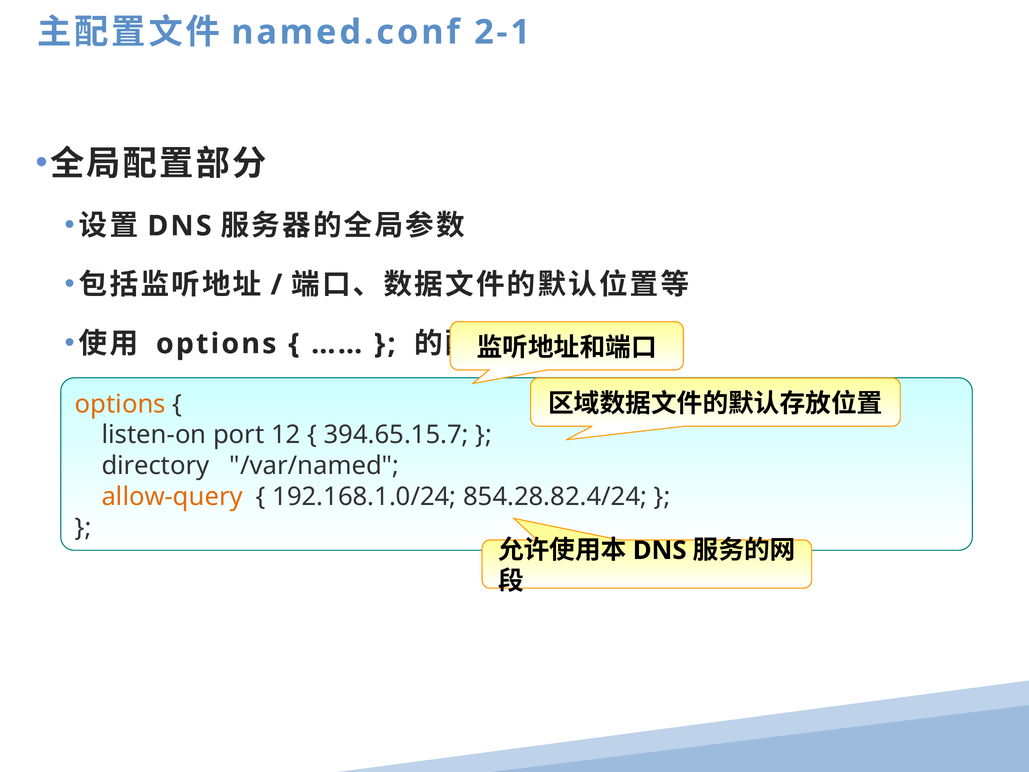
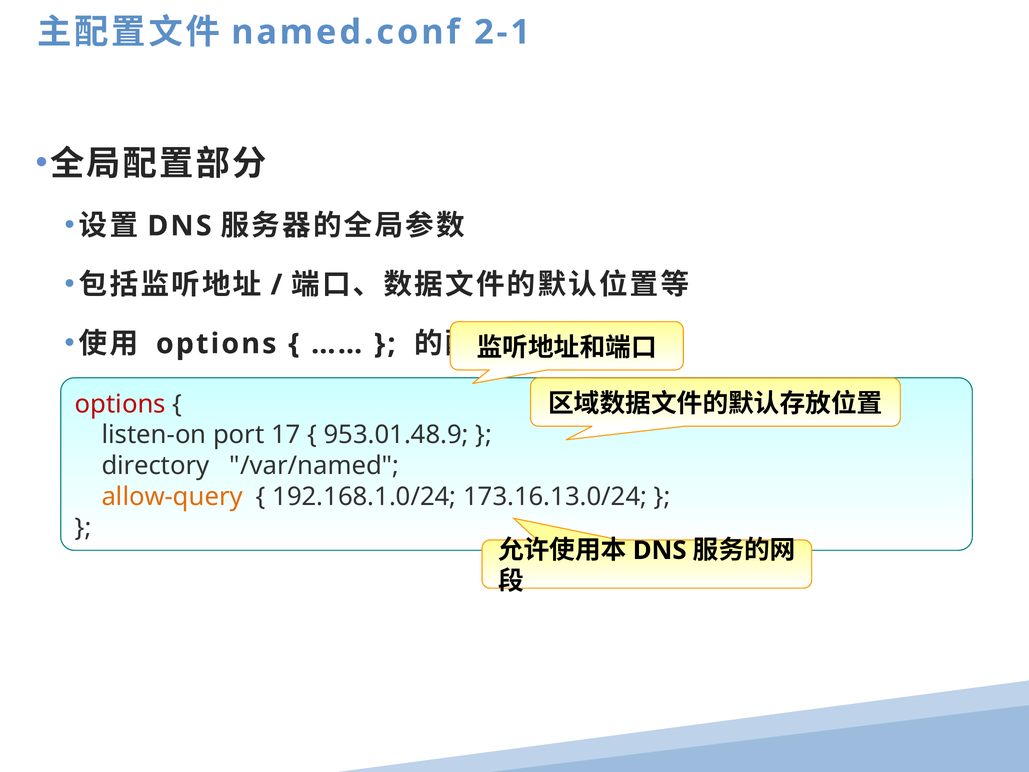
options colour: orange -> red (120, 404)
12: 12 -> 17 (286, 435)
394.65.15.7: 394.65.15.7 -> 953.01.48.9 (396, 435)
854.28.82.4/24: 854.28.82.4/24 -> 173.16.13.0/24 (555, 497)
